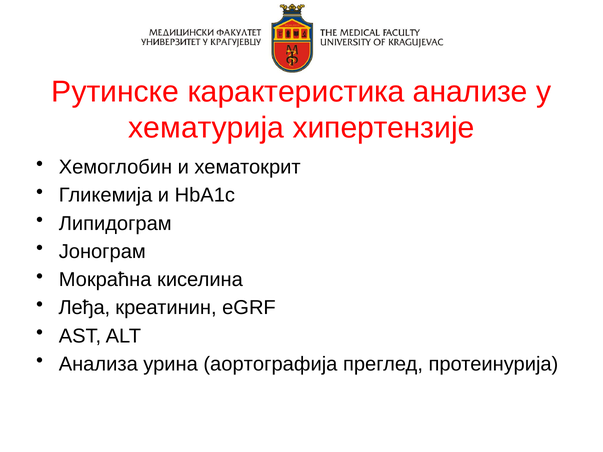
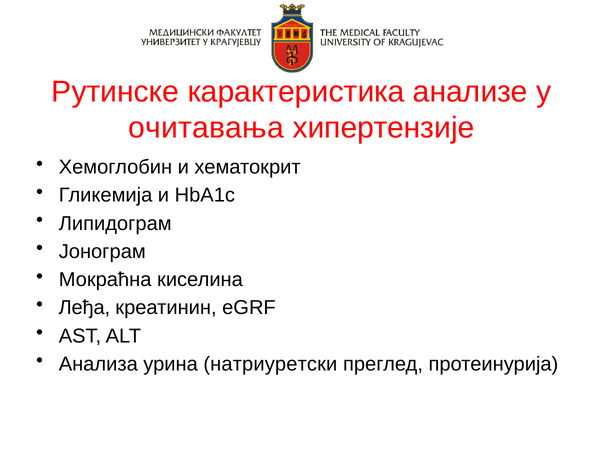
хематурија: хематурија -> очитавања (206, 128)
аортографија: аортографија -> натриуретски (270, 364)
